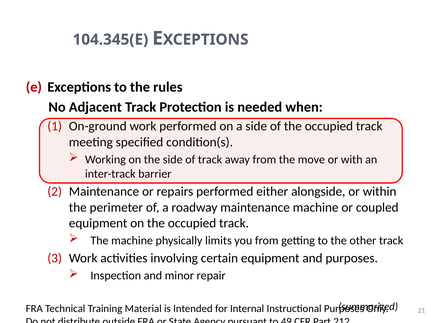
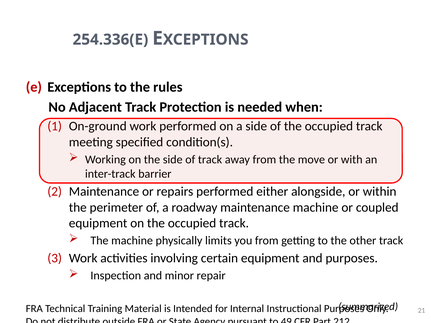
104.345(E: 104.345(E -> 254.336(E (110, 40)
